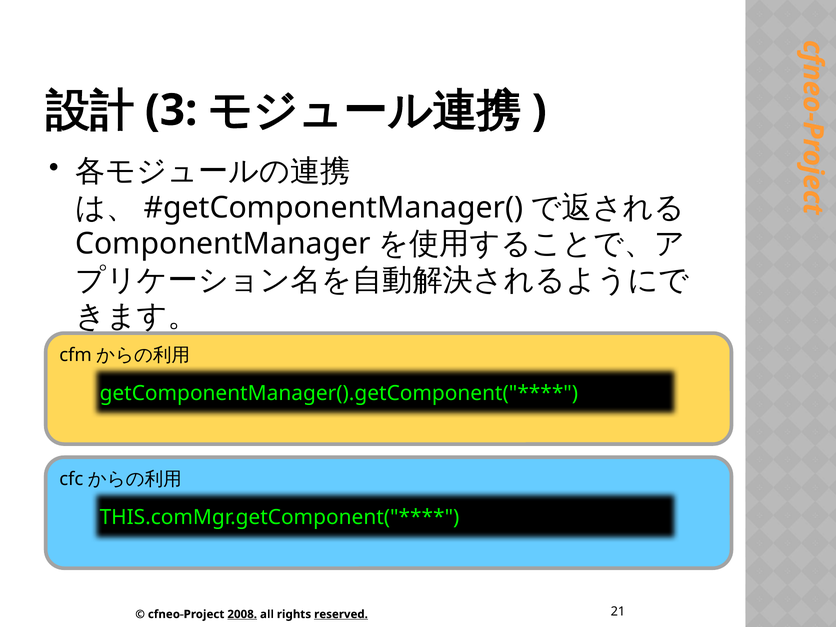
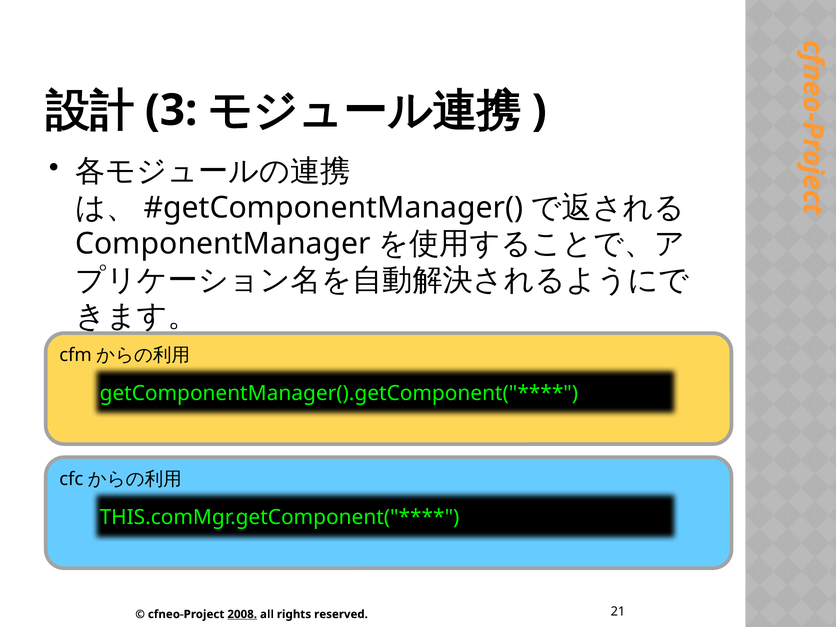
reserved underline: present -> none (341, 614)
